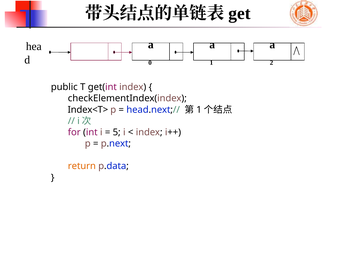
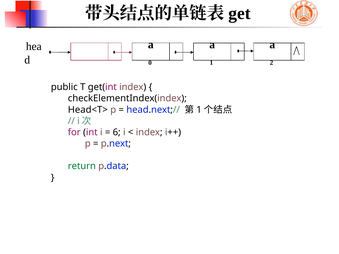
Index<T>: Index<T> -> Head<T> (88, 110)
5: 5 -> 6 (117, 132)
return colour: orange -> green (82, 166)
